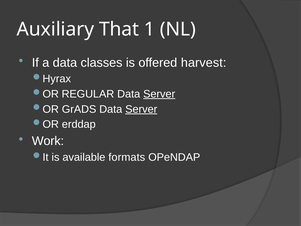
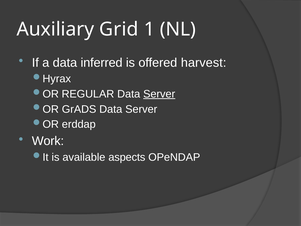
That: That -> Grid (119, 29)
classes: classes -> inferred (102, 63)
Server underline: present -> none (141, 109)
formats: formats -> aspects (127, 157)
